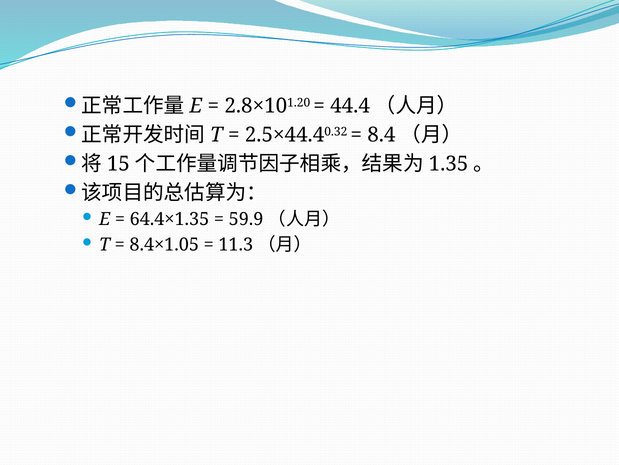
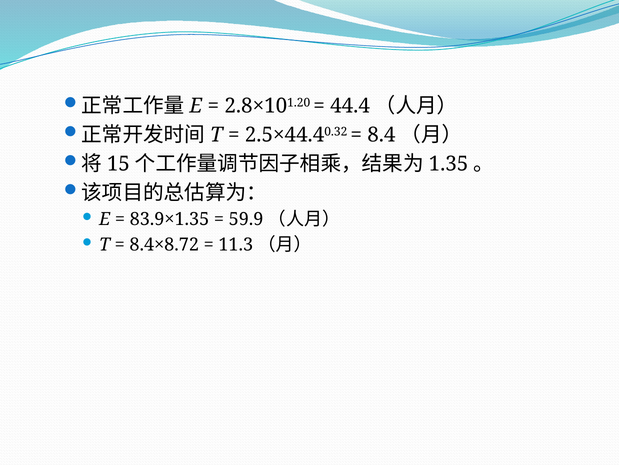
64.4×1.35: 64.4×1.35 -> 83.9×1.35 (169, 219)
8.4×1.05: 8.4×1.05 -> 8.4×8.72 (164, 244)
